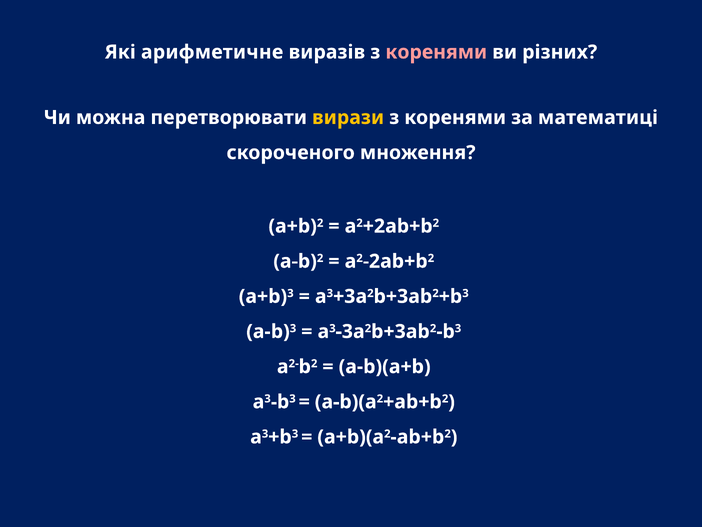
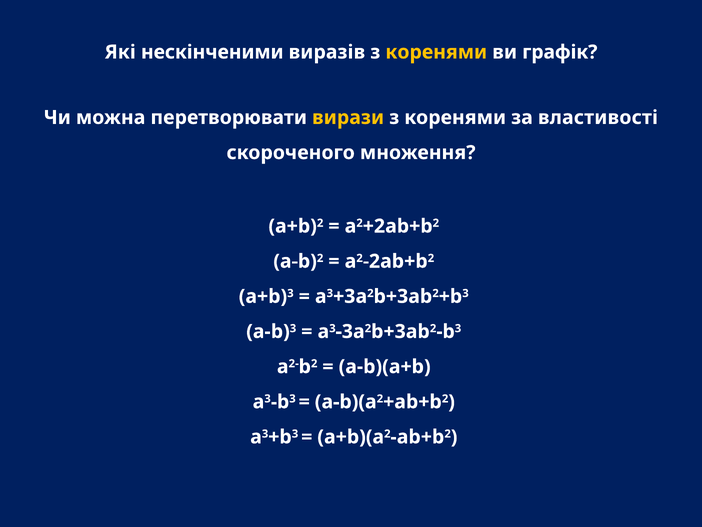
арифметичне: арифметичне -> нескінченими (212, 52)
коренями colour: pink -> yellow (436, 52)
різних: різних -> графік (560, 52)
математиці: математиці -> властивості (598, 117)
